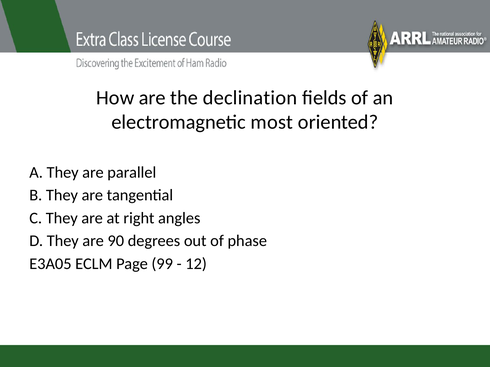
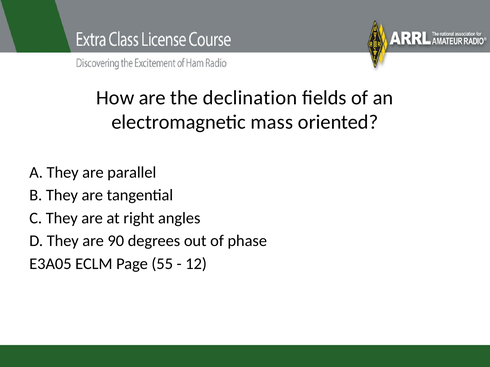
most: most -> mass (272, 122)
99: 99 -> 55 (162, 264)
